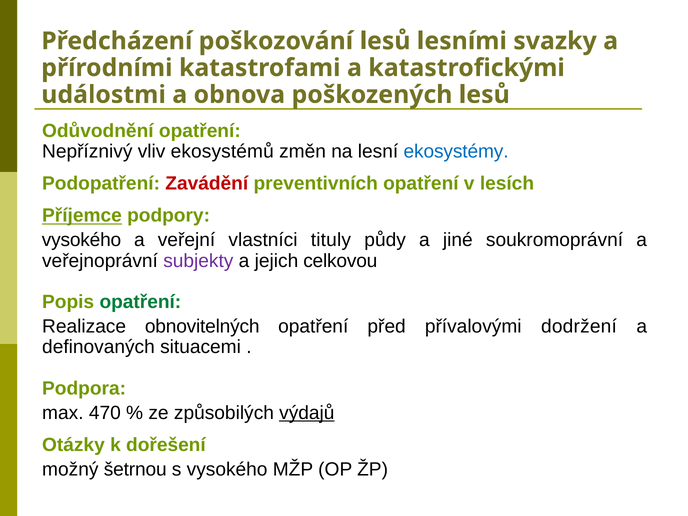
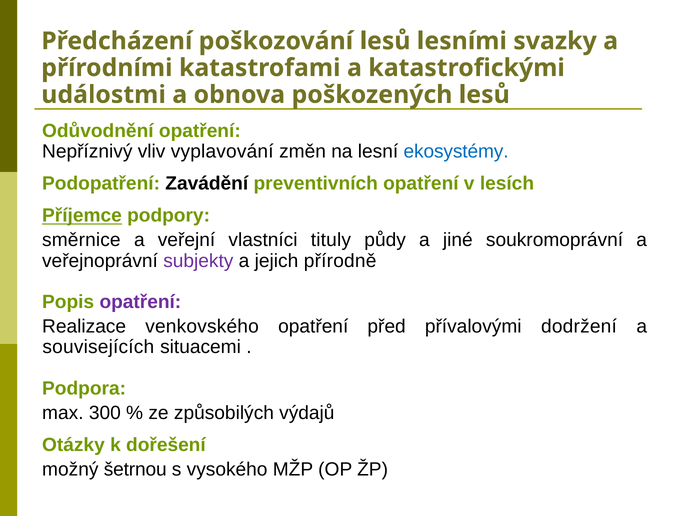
ekosystémů: ekosystémů -> vyplavování (222, 151)
Zavádění colour: red -> black (207, 184)
vysokého: vysokého -> směrnice (81, 240)
celkovou: celkovou -> přírodně (340, 261)
opatření colour: green -> purple (140, 302)
obnovitelných: obnovitelných -> venkovského (202, 327)
definovaných: definovaných -> souvisejících (98, 347)
470: 470 -> 300 (105, 413)
výdajů underline: present -> none (307, 413)
